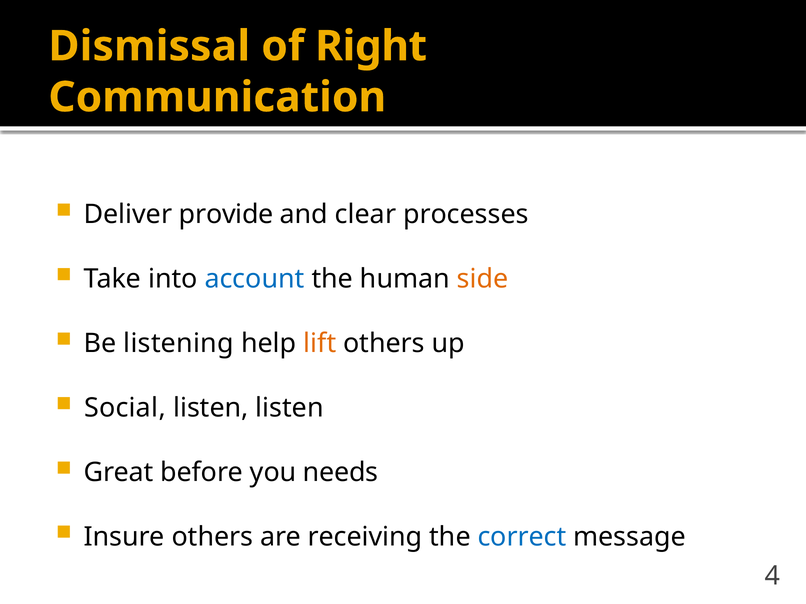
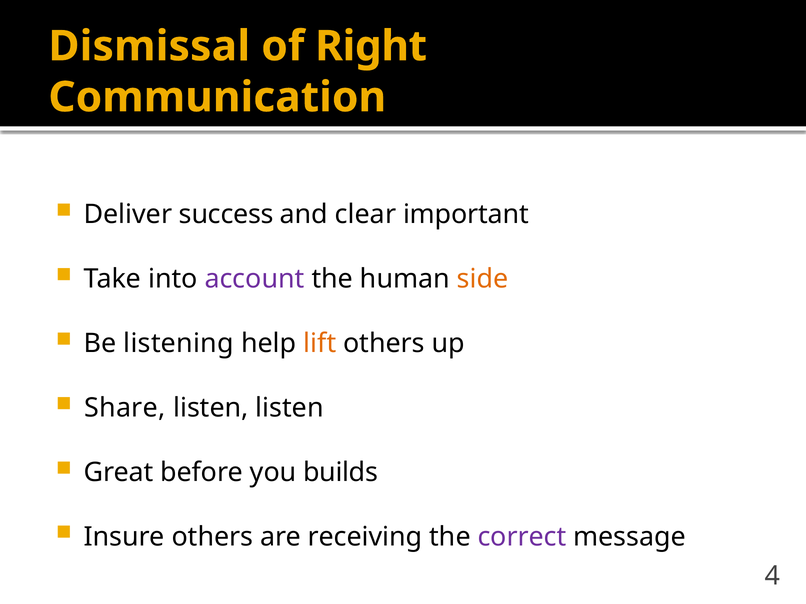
provide: provide -> success (226, 215)
processes: processes -> important (466, 215)
account colour: blue -> purple (255, 279)
Social: Social -> Share (125, 408)
needs: needs -> builds (341, 473)
correct colour: blue -> purple (522, 537)
